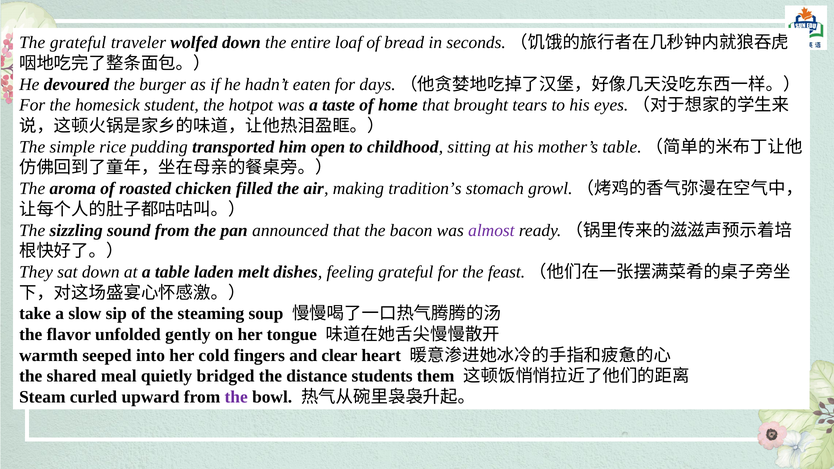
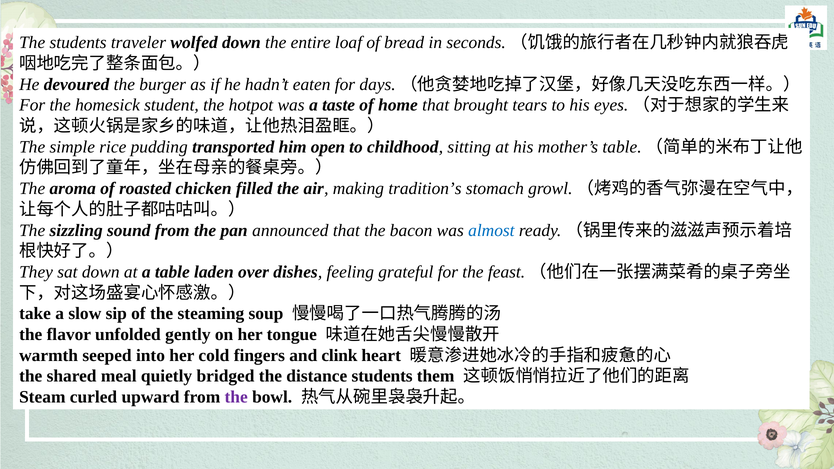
The grateful: grateful -> students (78, 43)
almost colour: purple -> blue (491, 230)
melt: melt -> over (254, 272)
clear: clear -> clink (339, 355)
